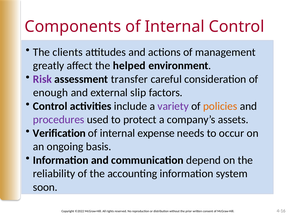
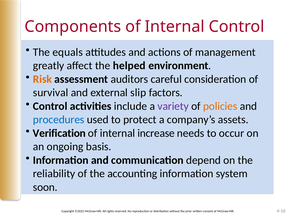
clients: clients -> equals (68, 52)
Risk colour: purple -> orange (42, 79)
transfer: transfer -> auditors (129, 79)
enough: enough -> survival (51, 93)
procedures colour: purple -> blue (59, 120)
expense: expense -> increase (156, 133)
